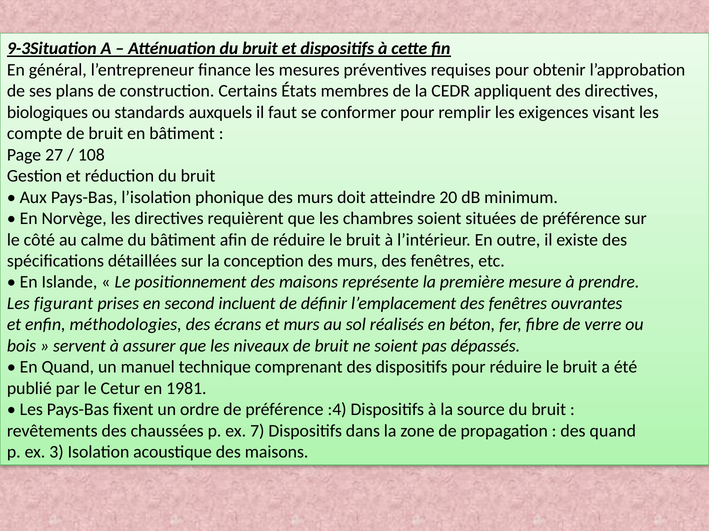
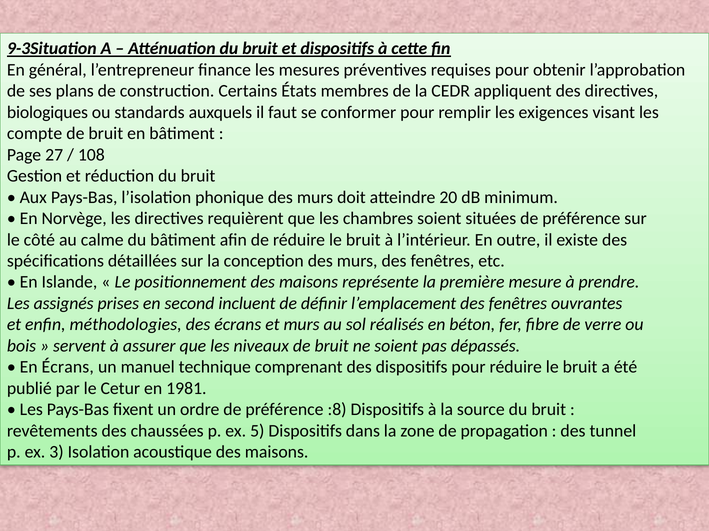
figurant: figurant -> assignés (64, 304)
En Quand: Quand -> Écrans (68, 368)
:4: :4 -> :8 (337, 410)
7: 7 -> 5 (257, 431)
des quand: quand -> tunnel (613, 431)
